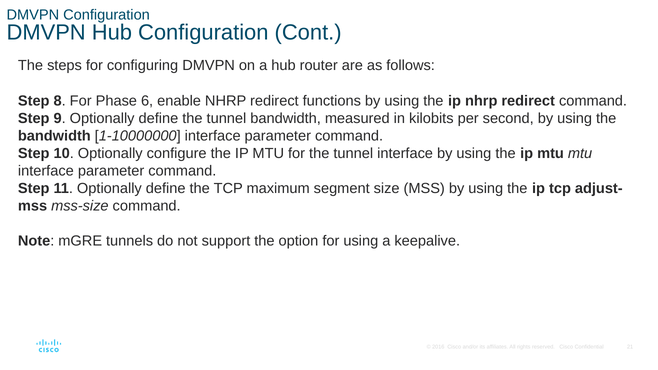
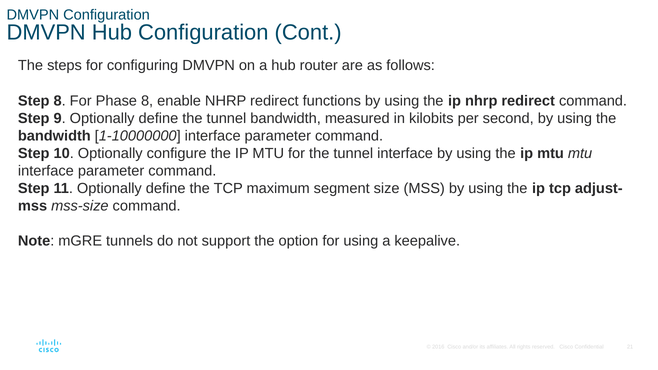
Phase 6: 6 -> 8 (147, 101)
